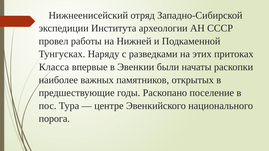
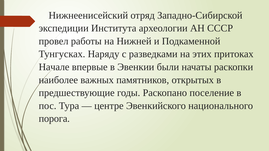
Класса: Класса -> Начале (54, 67)
